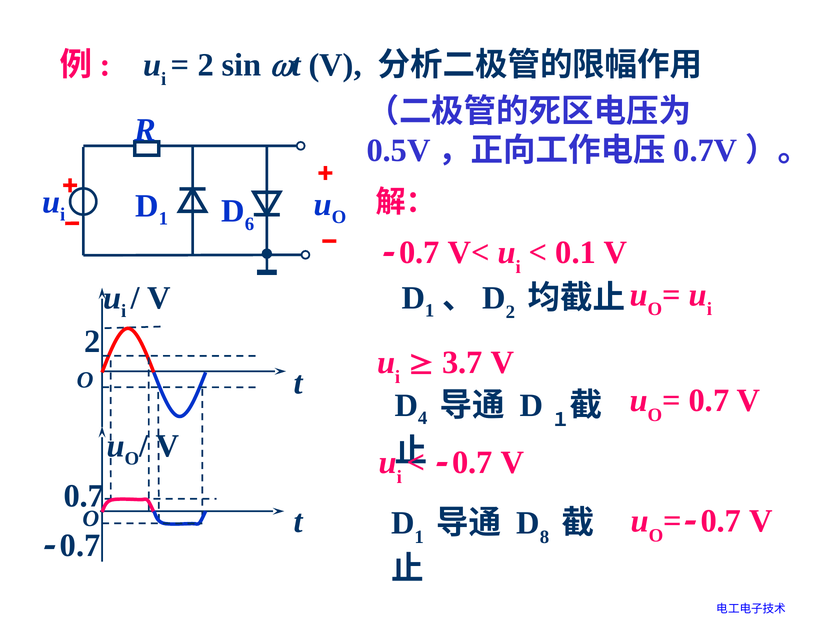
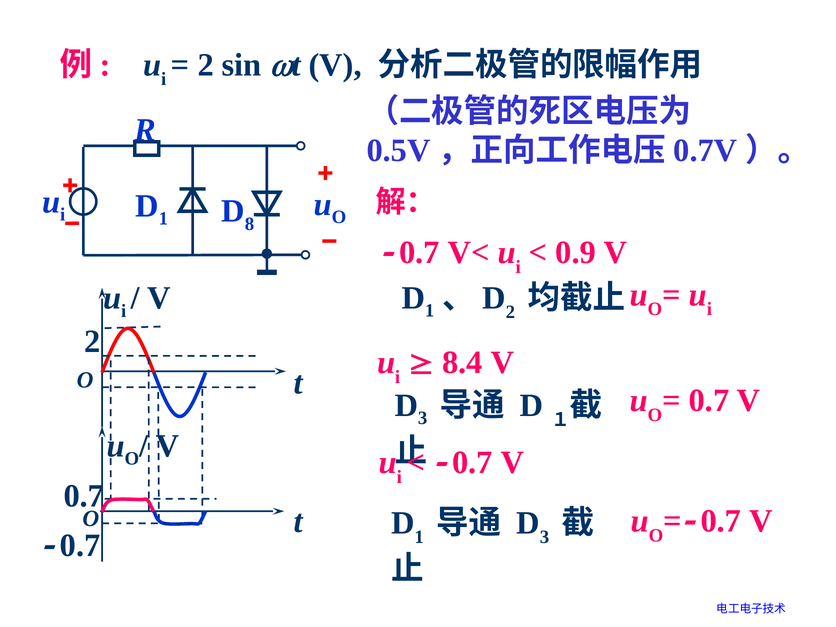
6: 6 -> 8 (249, 224)
0.1: 0.1 -> 0.9 (576, 253)
3.7: 3.7 -> 8.4 (462, 363)
4: 4 -> 3 (423, 418)
8: 8 -> 3 (544, 537)
